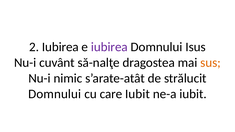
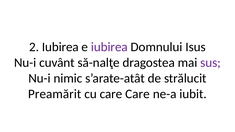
sus colour: orange -> purple (211, 63)
Domnului: Domnului -> Preamărit (55, 94)
care Iubit: Iubit -> Care (138, 94)
